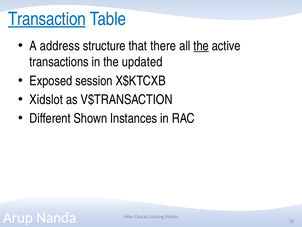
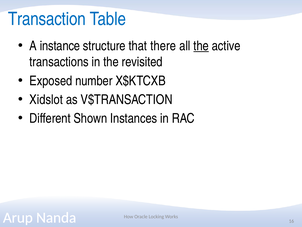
Transaction underline: present -> none (47, 19)
address: address -> instance (60, 46)
updated: updated -> revisited (142, 62)
session: session -> number (94, 81)
